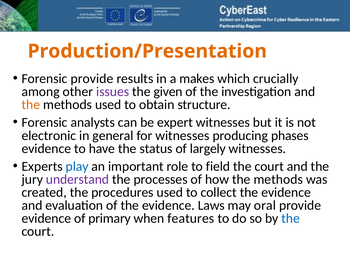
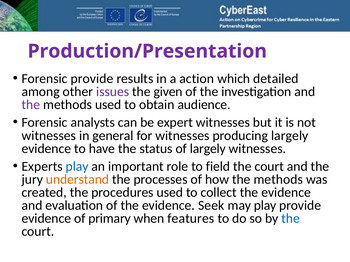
Production/Presentation colour: orange -> purple (147, 51)
makes: makes -> action (197, 79)
crucially: crucially -> detailed (276, 79)
the colour: orange -> purple (31, 105)
structure: structure -> audience (204, 105)
electronic: electronic -> witnesses (49, 136)
producing phases: phases -> largely (290, 136)
understand colour: purple -> orange (78, 180)
Laws: Laws -> Seek (211, 206)
may oral: oral -> play (265, 206)
